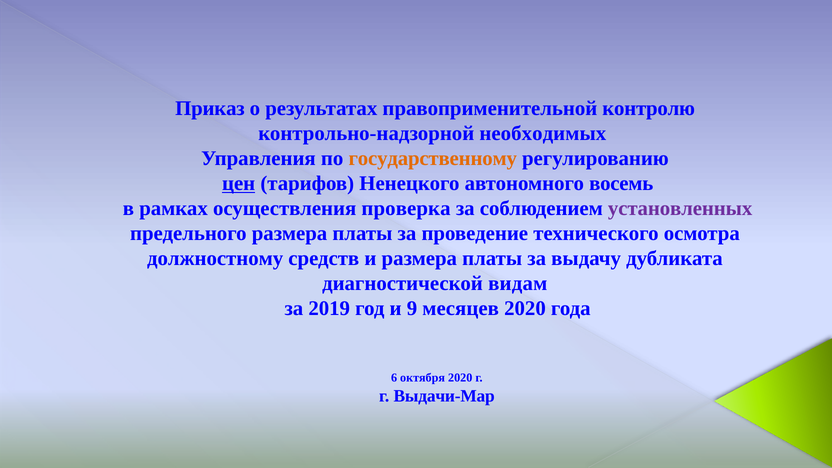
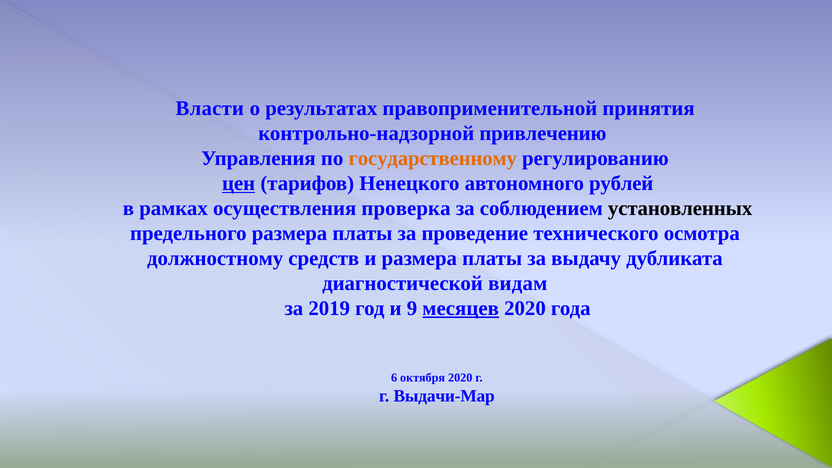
Приказ: Приказ -> Власти (210, 109)
контролю: контролю -> принятия (649, 109)
необходимых: необходимых -> привлечению (543, 134)
восемь: восемь -> рублей (621, 183)
установленных colour: purple -> black (680, 208)
месяцев underline: none -> present (461, 308)
